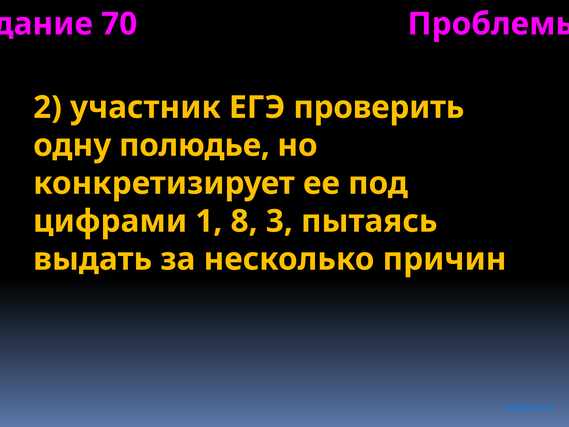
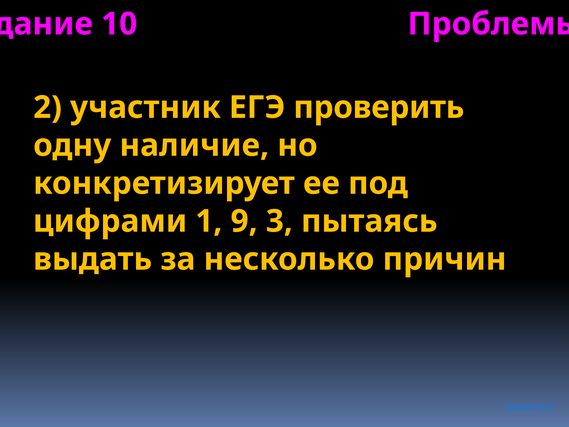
70: 70 -> 10 (119, 24)
полюдье: полюдье -> наличие (194, 145)
8: 8 -> 9 (244, 221)
